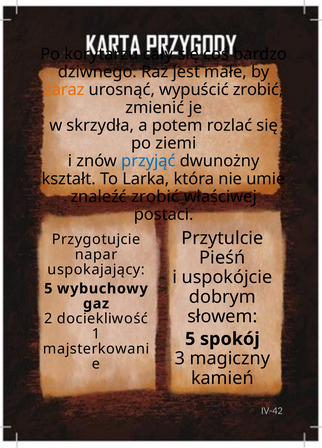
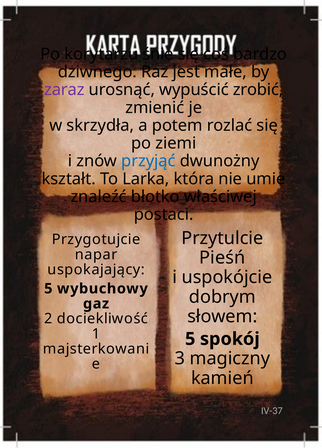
cały: cały -> śnie (158, 54)
zaraz colour: orange -> purple (64, 90)
znaleźć zrobić: zrobić -> błotko (155, 197)
IV-42: IV-42 -> IV-37 (272, 411)
